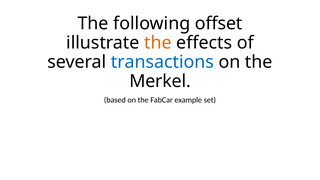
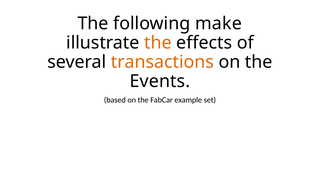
offset: offset -> make (218, 23)
transactions colour: blue -> orange (162, 62)
Merkel: Merkel -> Events (160, 81)
